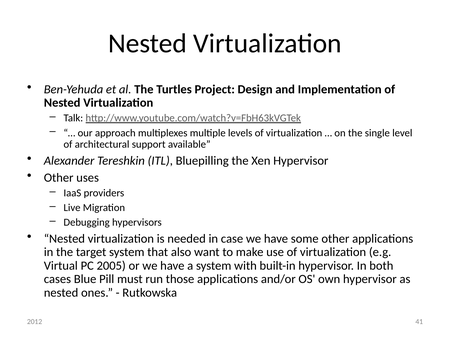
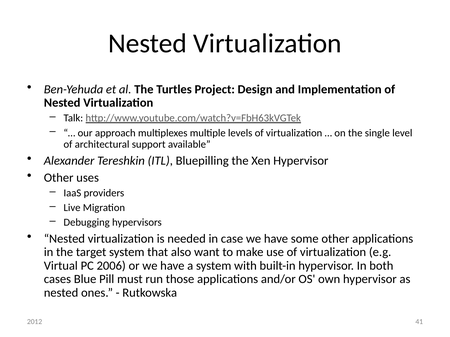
2005: 2005 -> 2006 (111, 266)
